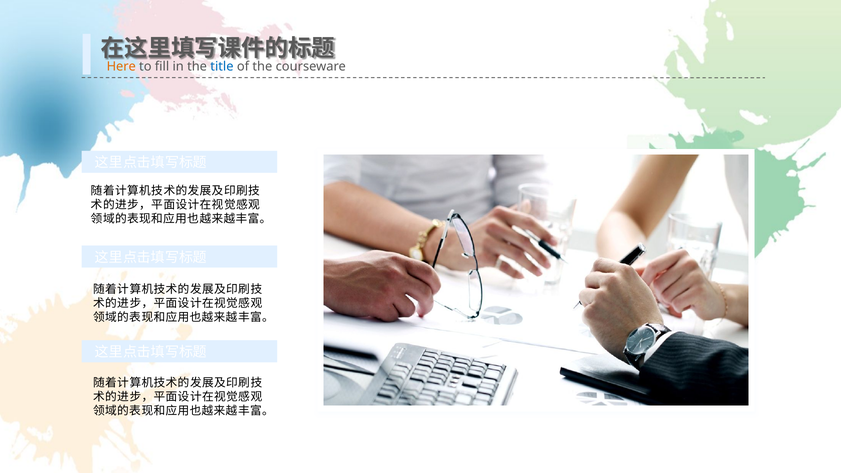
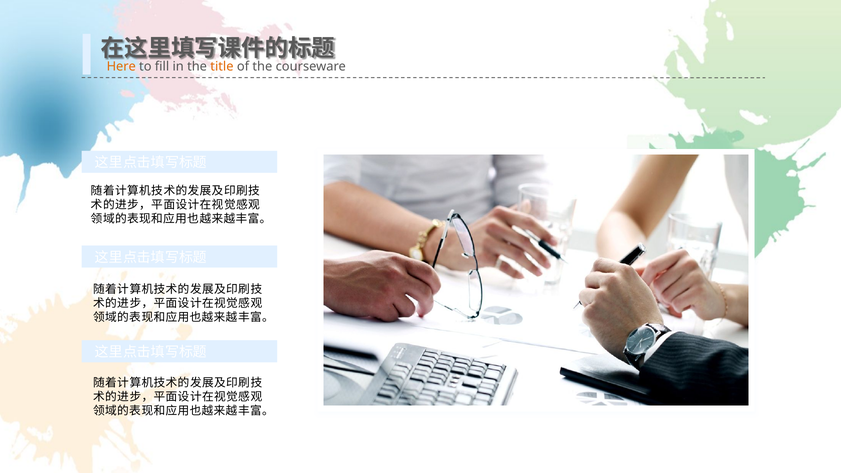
title colour: blue -> orange (222, 67)
